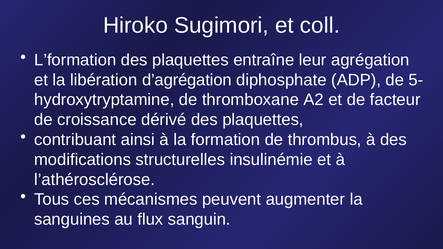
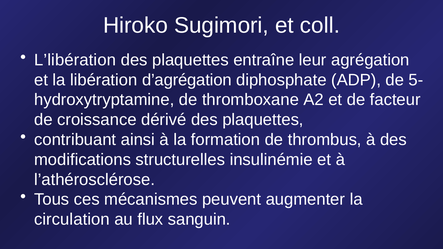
L’formation: L’formation -> L’libération (75, 60)
sanguines: sanguines -> circulation (72, 220)
